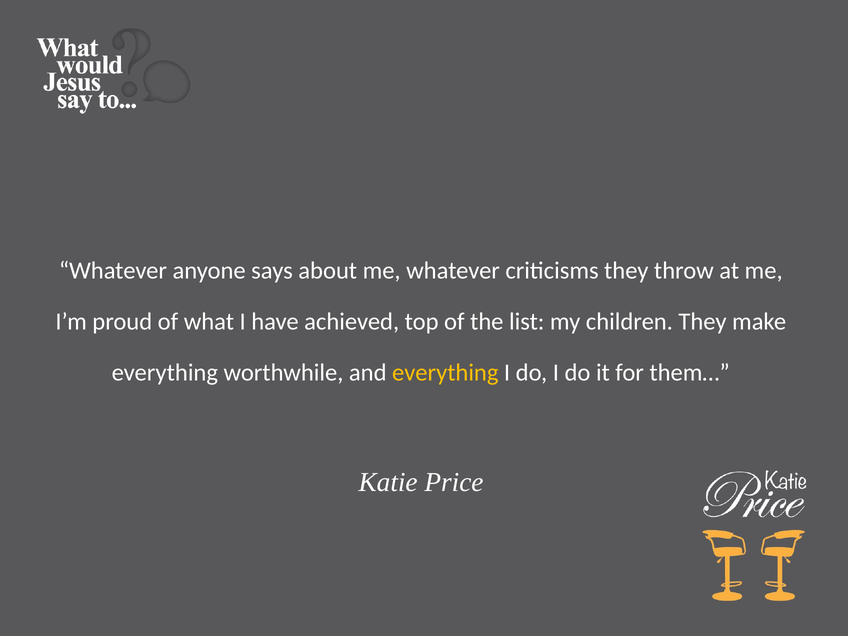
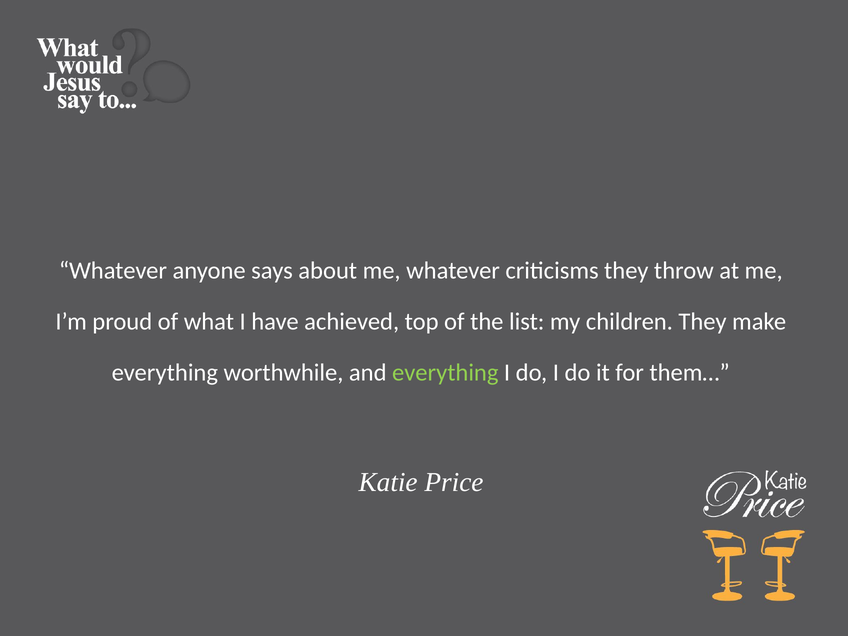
everything colour: yellow -> light green (445, 373)
